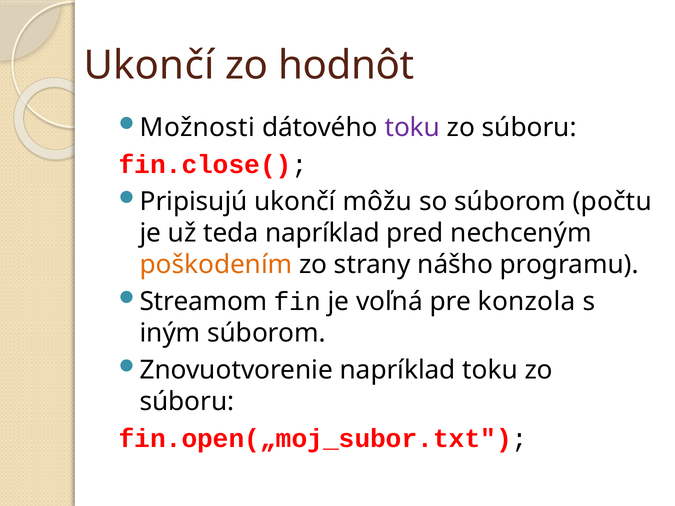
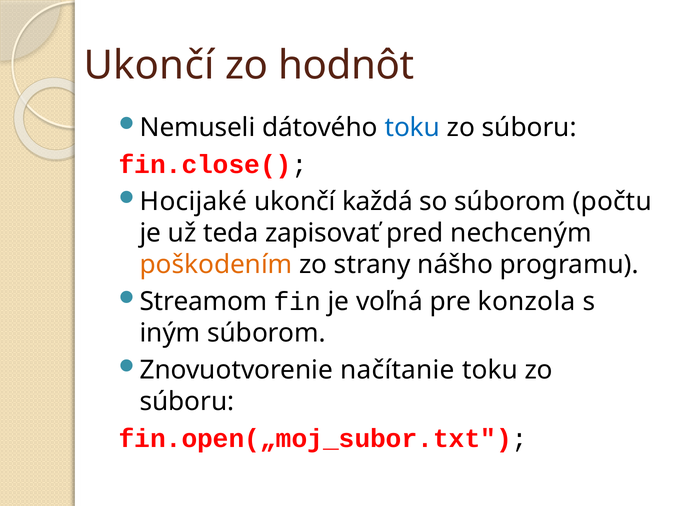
Možnosti: Možnosti -> Nemuseli (198, 128)
toku colour: purple -> blue (412, 128)
Pripisujú: Pripisujú -> Hocijaké (193, 202)
môžu: môžu -> každá (378, 202)
teda napríklad: napríklad -> zapisovať (322, 233)
Znovuotvorenie napríklad: napríklad -> načítanie (398, 370)
